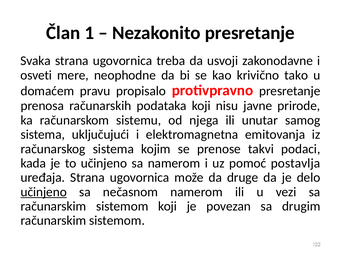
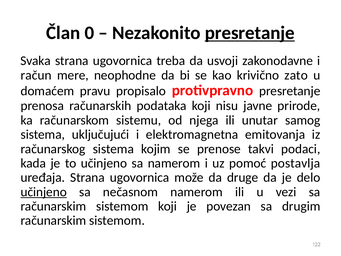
1: 1 -> 0 (89, 33)
presretanje underline: none -> present (250, 33)
osveti: osveti -> račun (36, 75)
tako: tako -> zato (296, 75)
